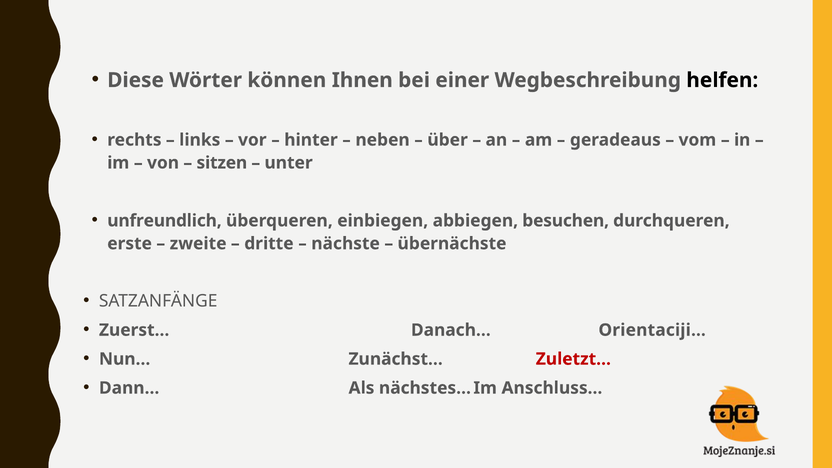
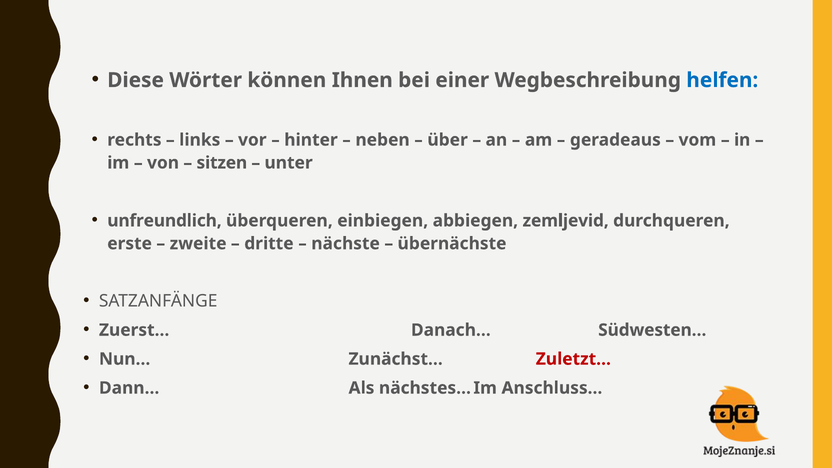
helfen colour: black -> blue (722, 80)
besuchen: besuchen -> zemljevid (566, 221)
Orientaciji…: Orientaciji… -> Südwesten… (652, 330)
